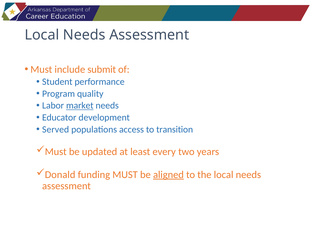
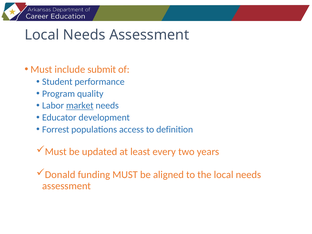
Served: Served -> Forrest (56, 129)
transition: transition -> definition (175, 129)
aligned underline: present -> none (168, 175)
